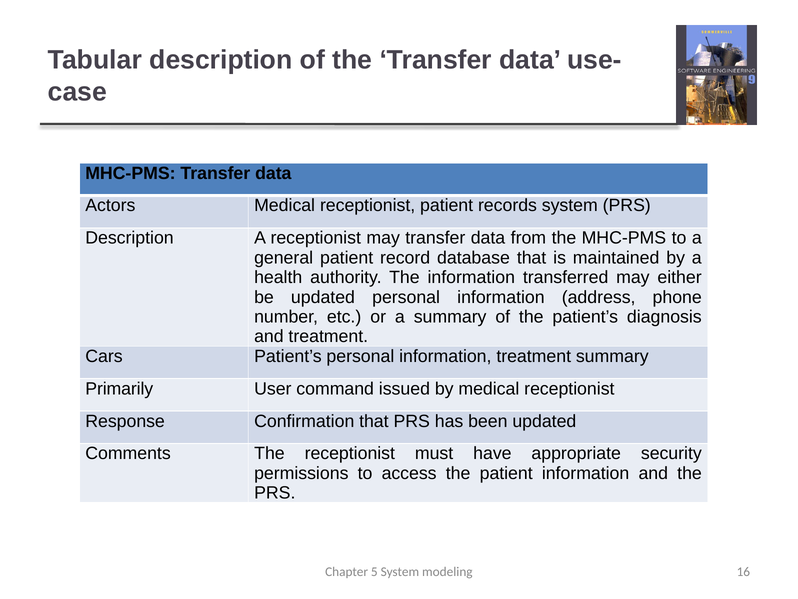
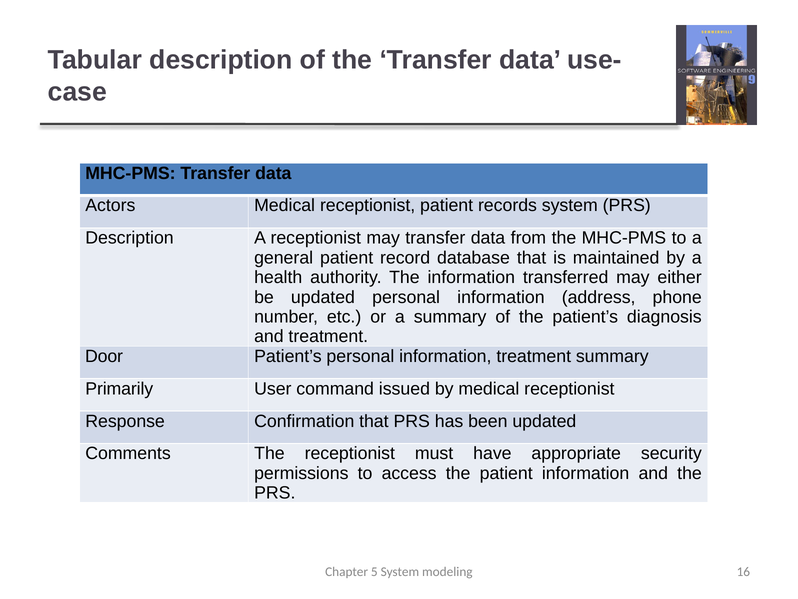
Cars: Cars -> Door (104, 356)
